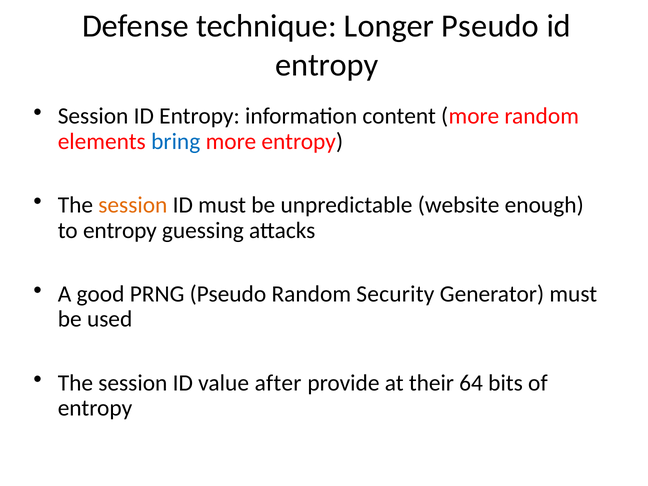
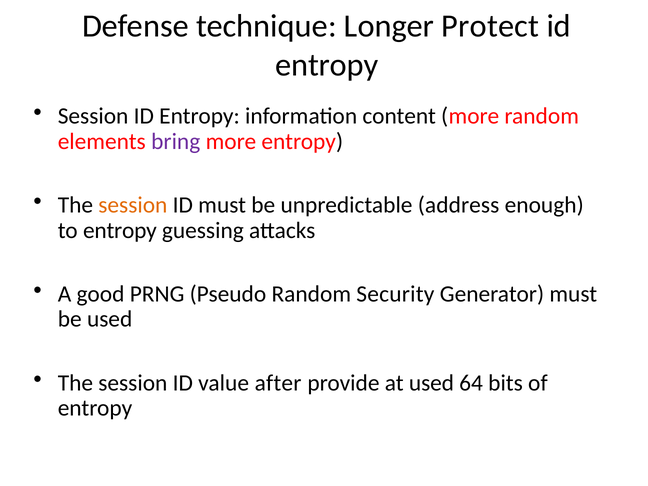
Longer Pseudo: Pseudo -> Protect (490, 26)
bring colour: blue -> purple (176, 141)
website: website -> address (459, 205)
at their: their -> used (431, 383)
